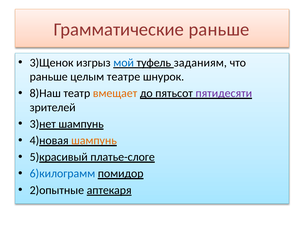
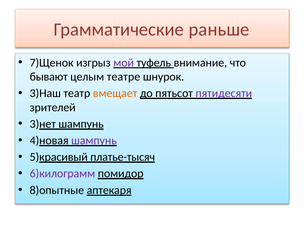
3)Щенок: 3)Щенок -> 7)Щенок (52, 63)
мой colour: blue -> purple (124, 63)
заданиям: заданиям -> внимание (200, 63)
раньше: раньше -> бывают (49, 77)
8)Наш: 8)Наш -> 3)Наш (45, 93)
шампунь colour: orange -> purple (94, 141)
платье-слоге: платье-слоге -> платье-тысяч (123, 157)
6)килограмм colour: blue -> purple (62, 174)
2)опытные: 2)опытные -> 8)опытные (57, 190)
